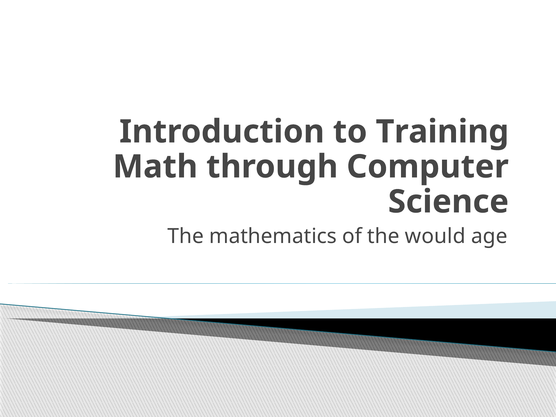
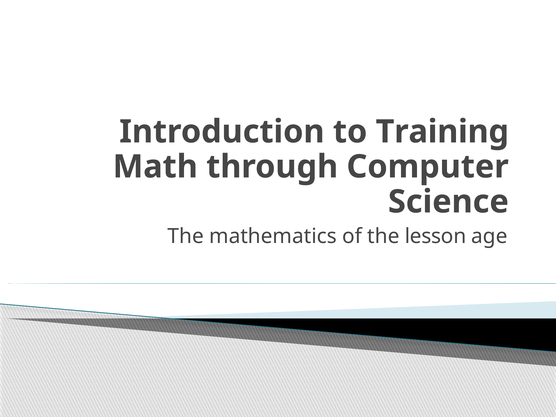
would: would -> lesson (435, 236)
